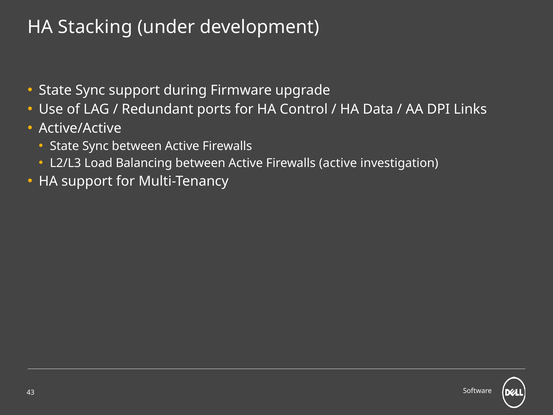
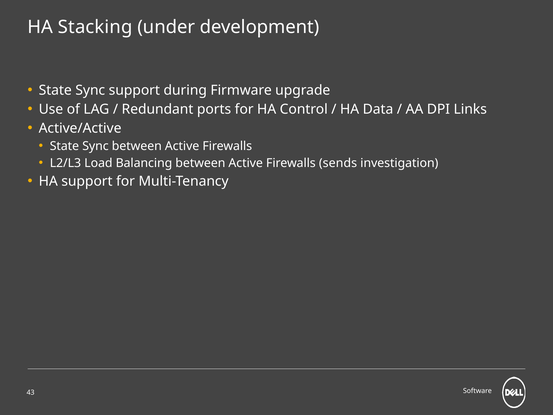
Firewalls active: active -> sends (338, 163)
